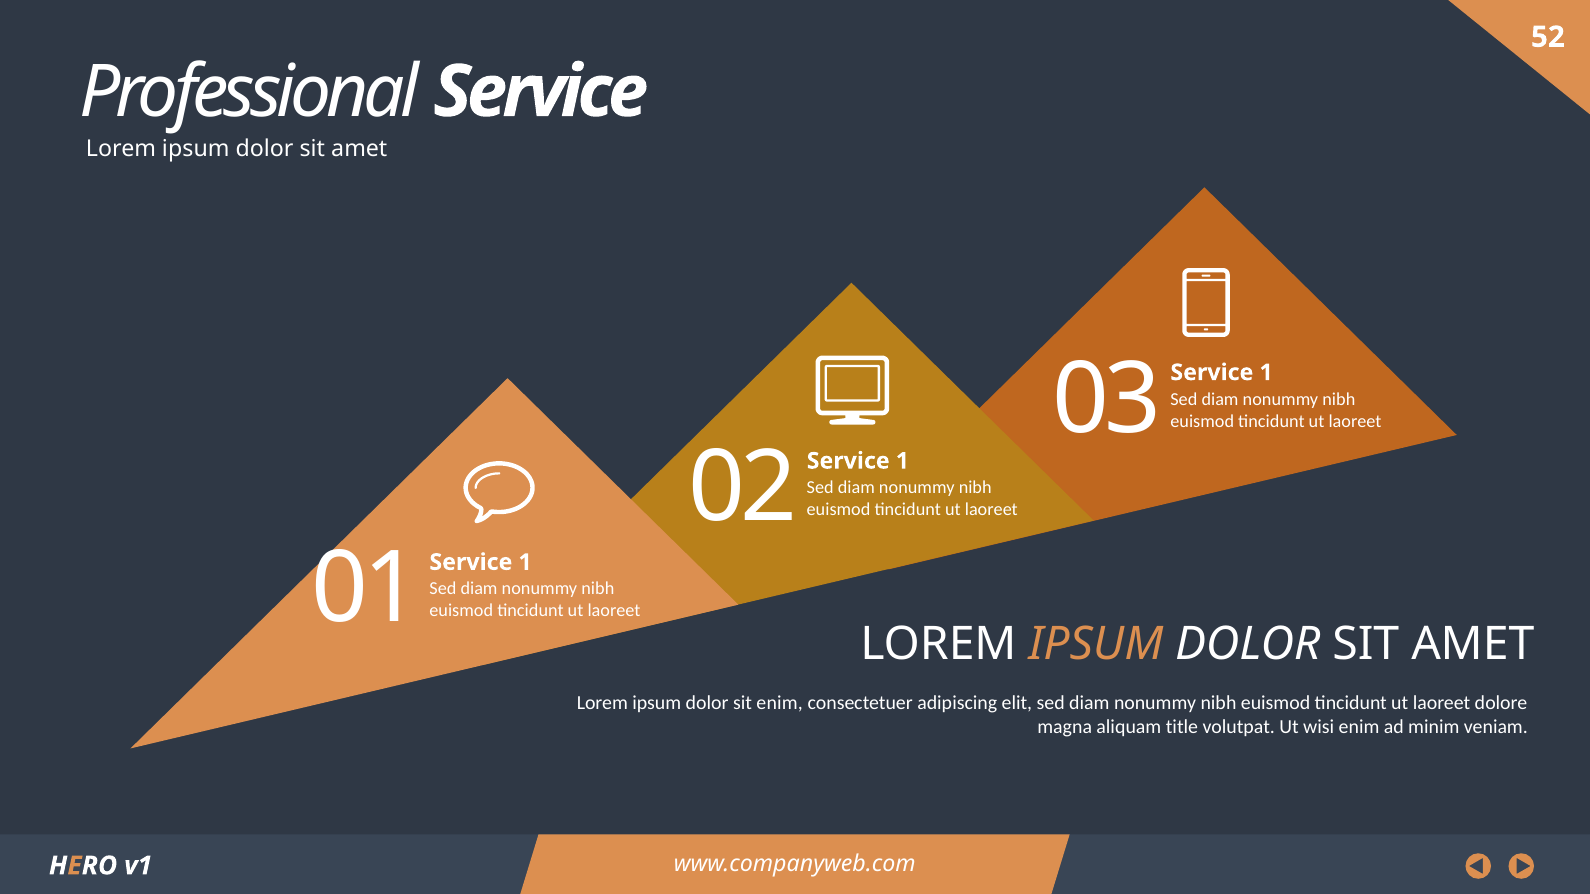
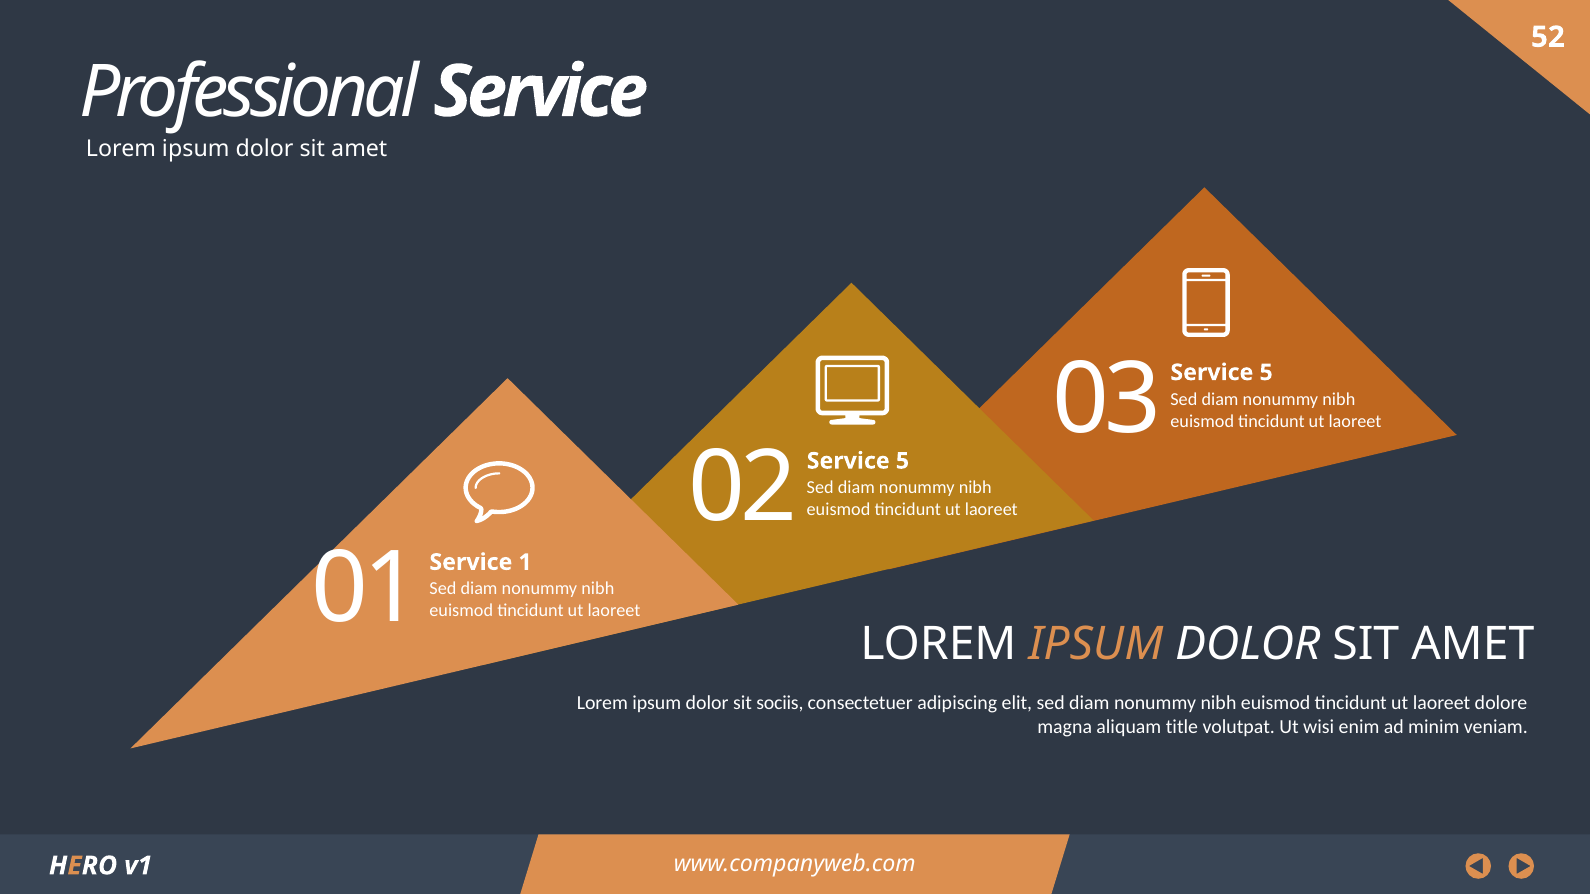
1: 1 -> 5 (1266, 373)
1: 1 -> 5 (902, 461)
sit enim: enim -> sociis (780, 703)
